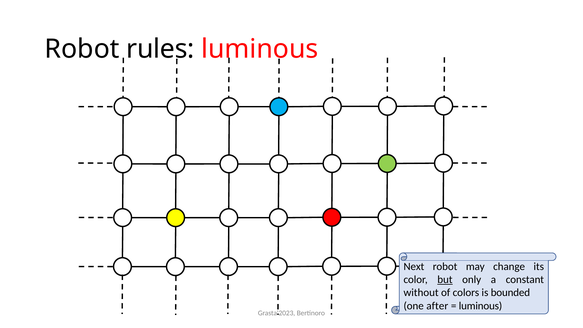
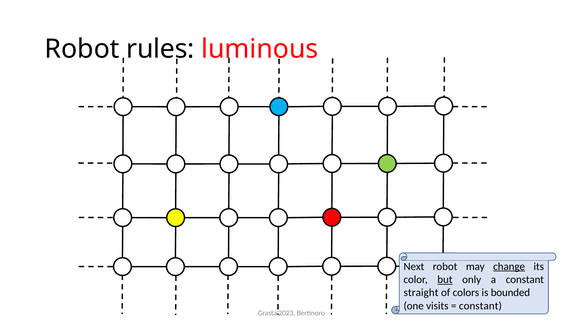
change underline: none -> present (509, 266)
without: without -> straight (421, 293)
after: after -> visits (437, 306)
luminous: luminous -> constant (480, 306)
